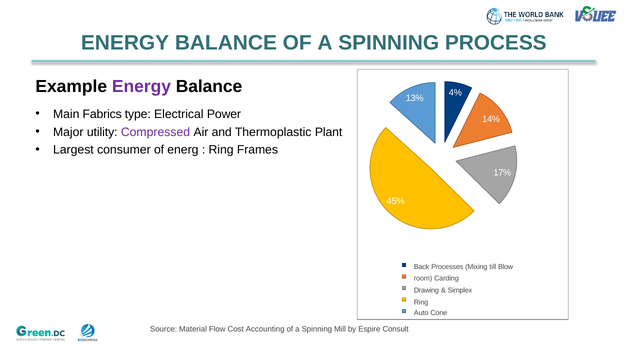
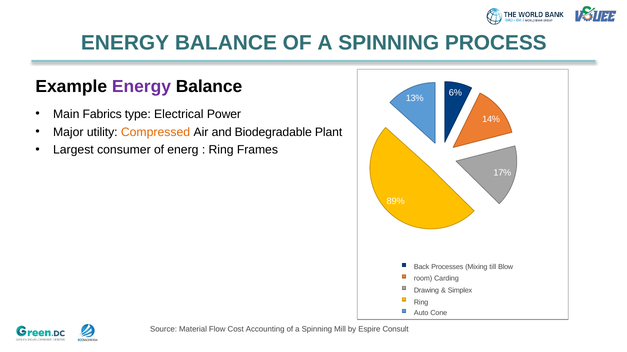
4%: 4% -> 6% (455, 93)
Compressed colour: purple -> orange (155, 132)
Thermoplastic: Thermoplastic -> Biodegradable (273, 132)
45%: 45% -> 89% (396, 202)
